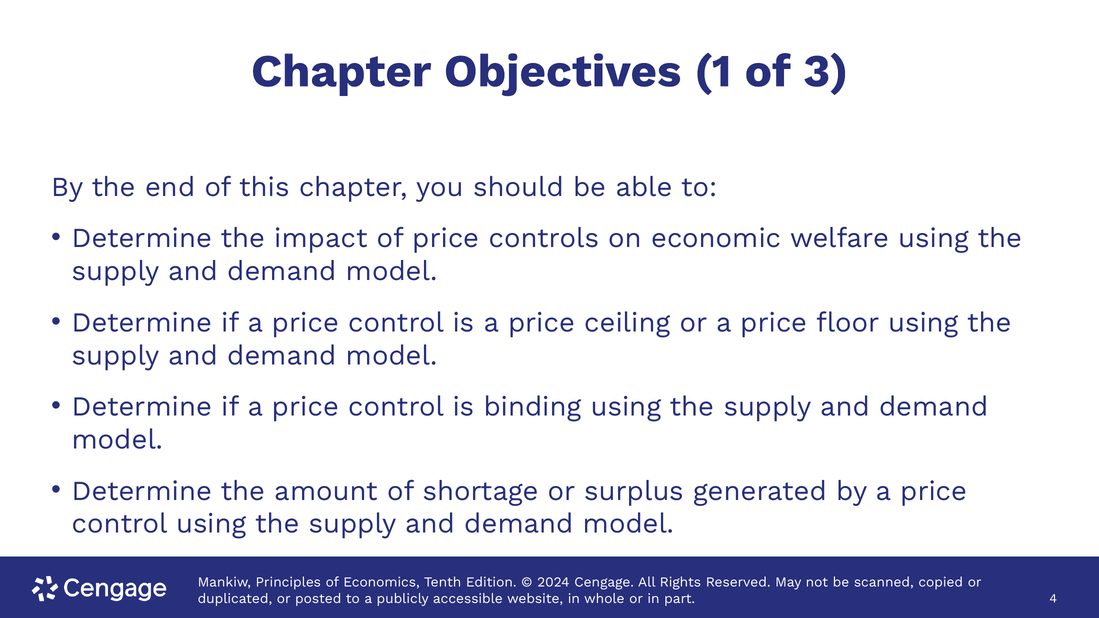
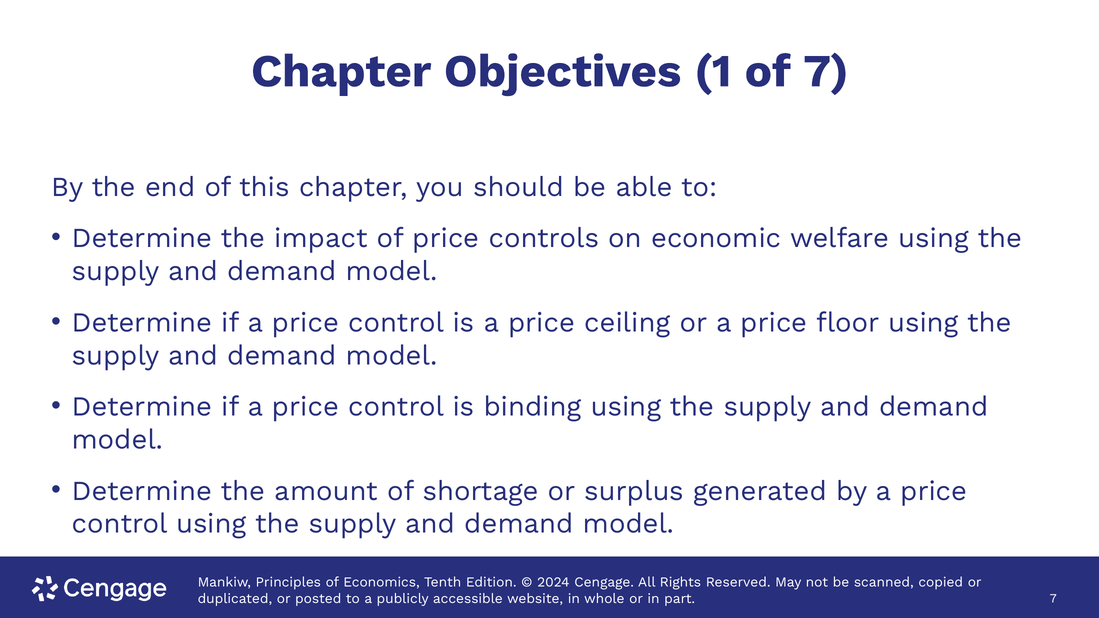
of 3: 3 -> 7 (826, 71)
4: 4 -> 7 (1053, 599)
